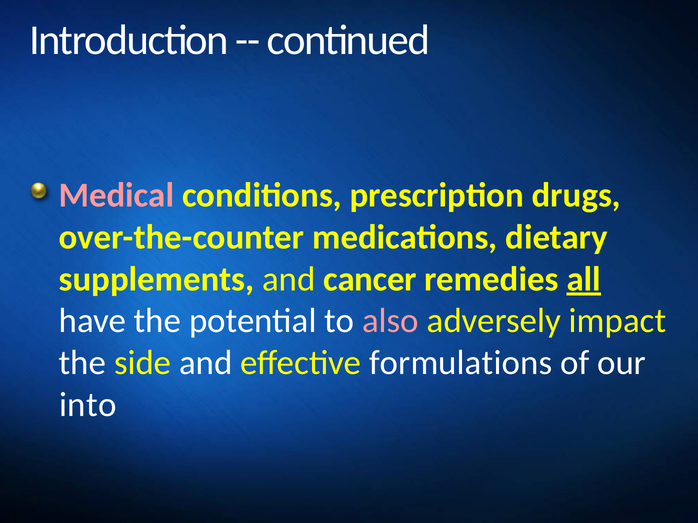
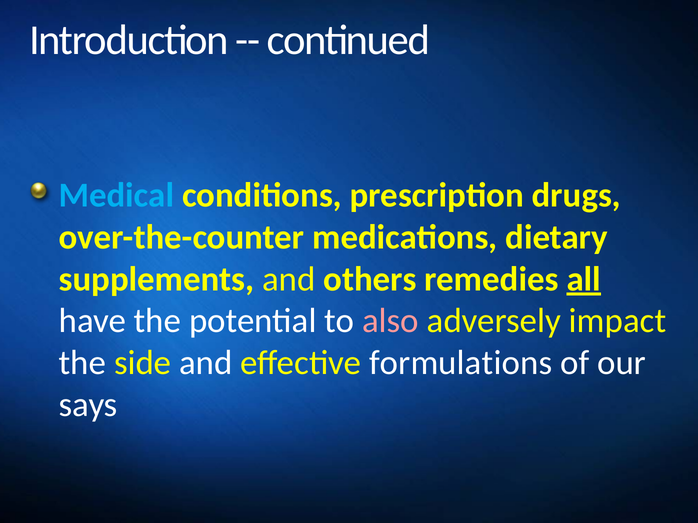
Medical colour: pink -> light blue (116, 196)
cancer: cancer -> others (370, 279)
into: into -> says (88, 405)
